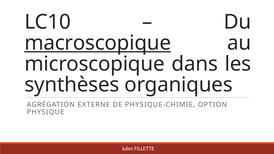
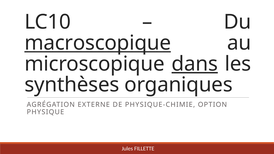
dans underline: none -> present (195, 64)
